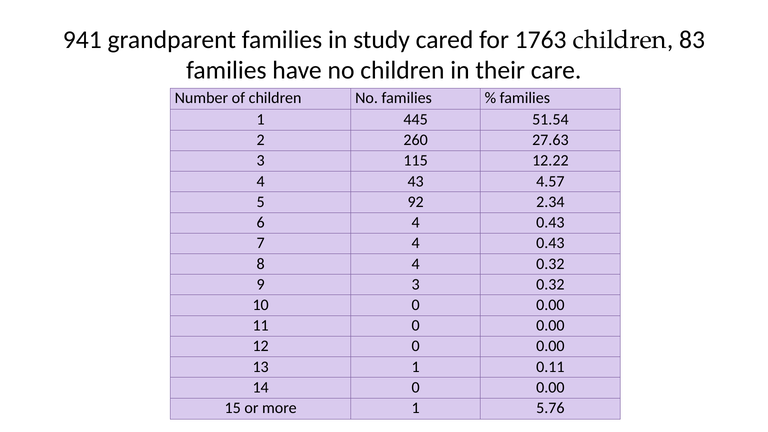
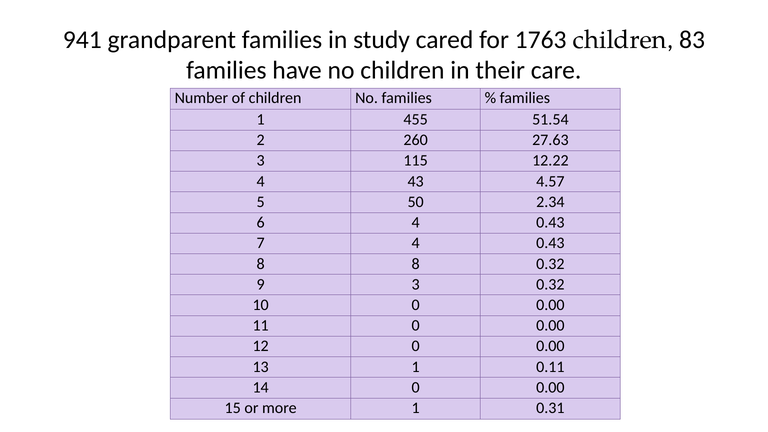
445: 445 -> 455 (416, 119)
92: 92 -> 50 (416, 202)
8 4: 4 -> 8 (416, 264)
5.76: 5.76 -> 0.31 (550, 408)
